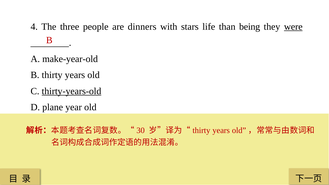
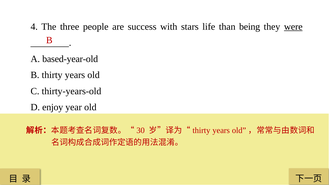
dinners: dinners -> success (142, 27)
make-year-old: make-year-old -> based-year-old (70, 59)
thirty-years-old underline: present -> none (71, 91)
plane: plane -> enjoy (53, 107)
